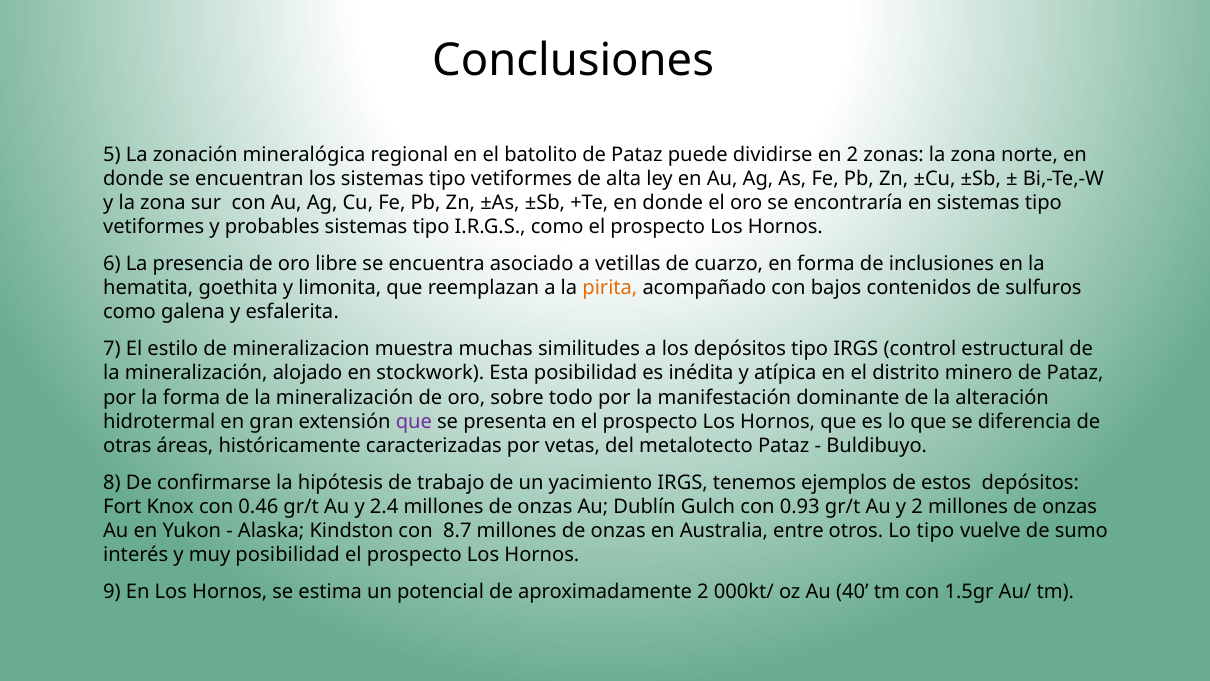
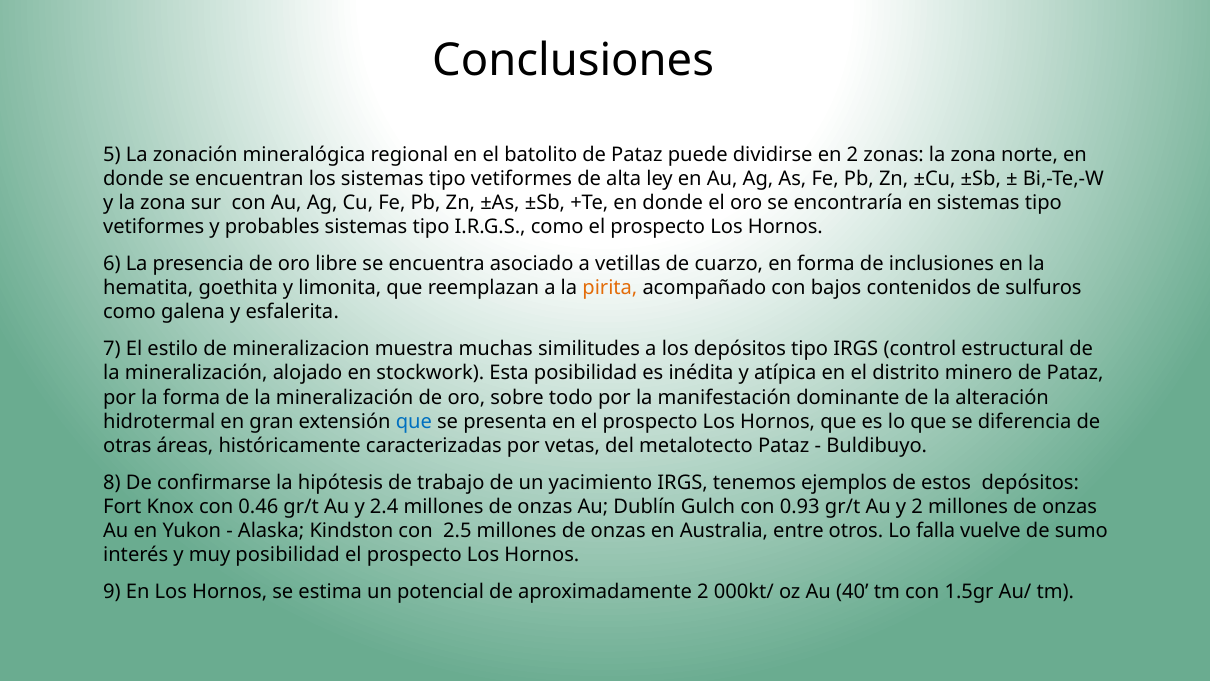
que colour: purple -> blue (414, 421)
8.7: 8.7 -> 2.5 (457, 531)
Lo tipo: tipo -> falla (936, 531)
